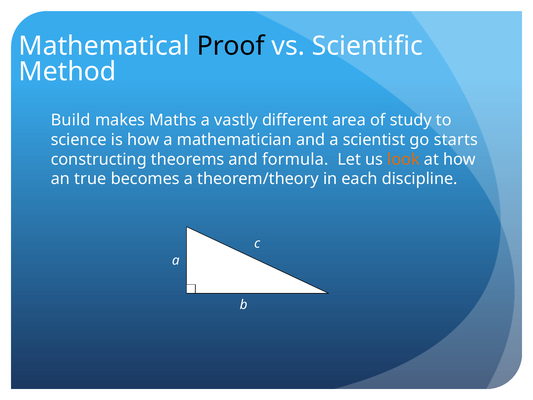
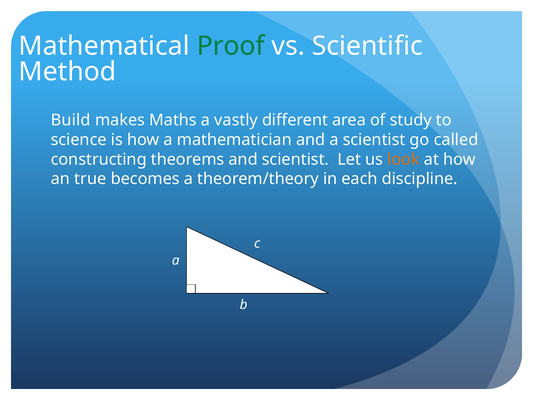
Proof colour: black -> green (231, 46)
starts: starts -> called (456, 140)
and formula: formula -> scientist (295, 159)
